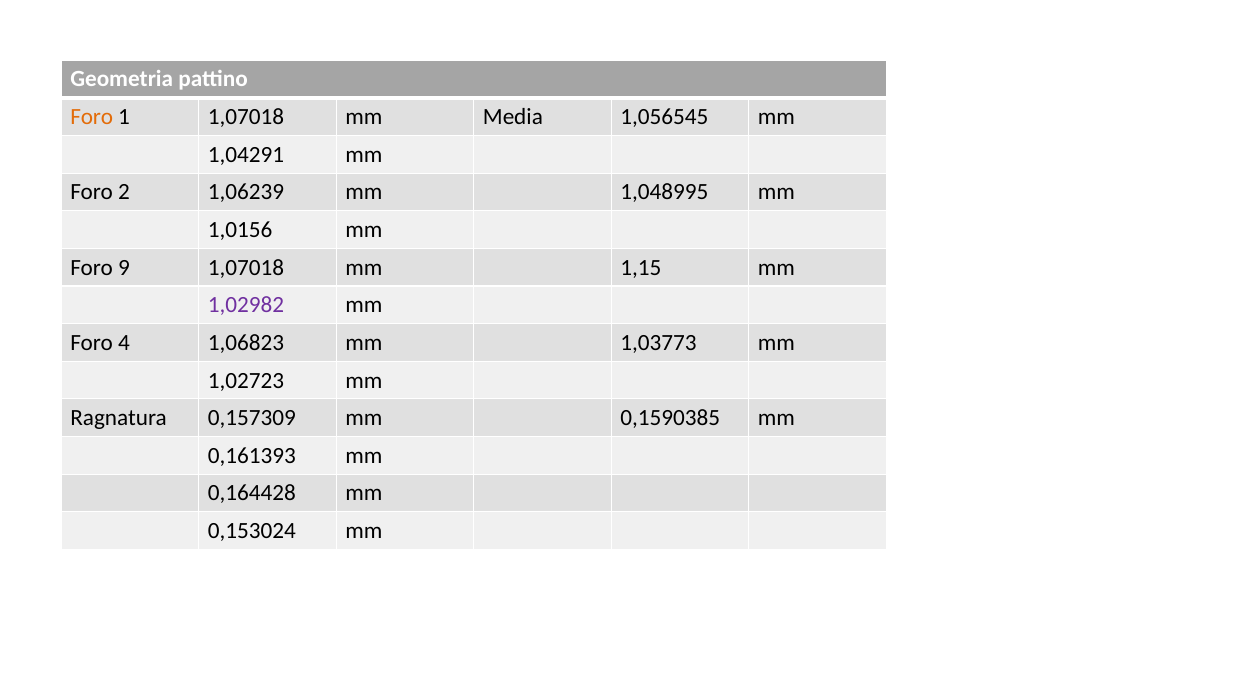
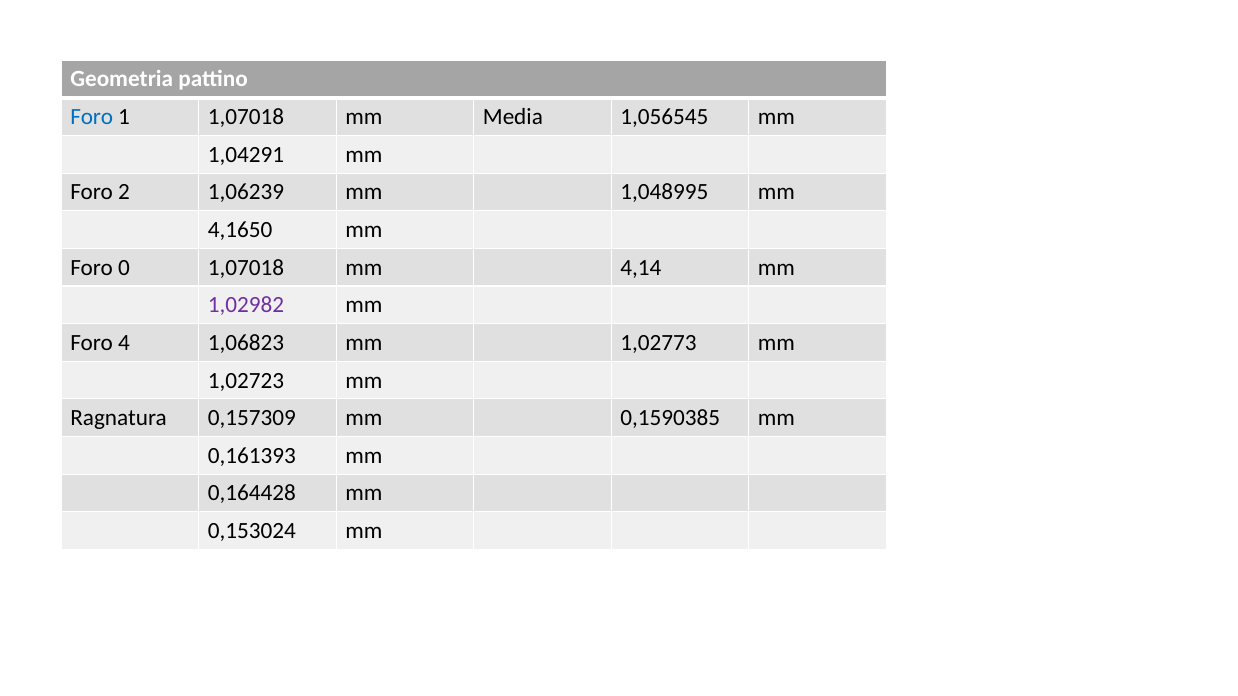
Foro colour: orange -> blue (92, 117)
1,0156: 1,0156 -> 4,1650 (240, 230)
9: 9 -> 0 (124, 268)
1,15: 1,15 -> 4,14 (641, 268)
1,03773: 1,03773 -> 1,02773 (659, 343)
